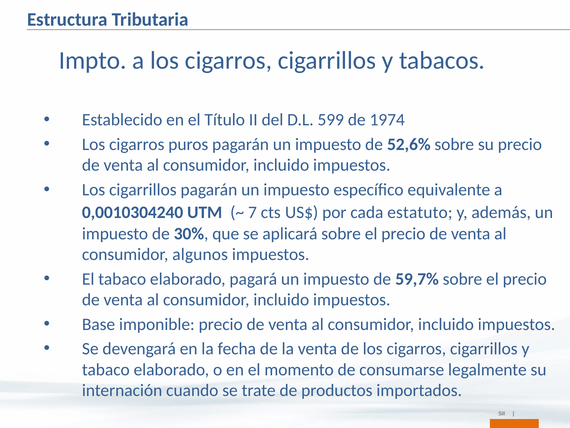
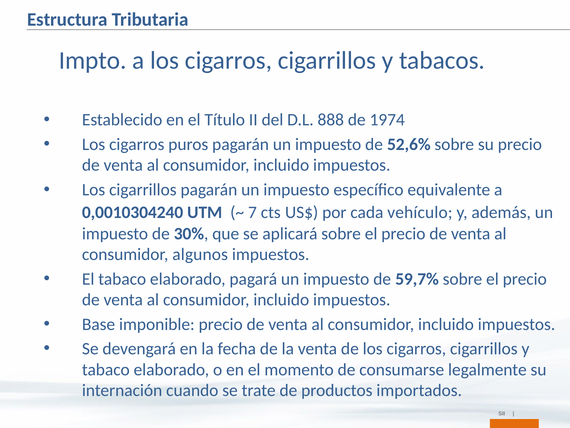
599: 599 -> 888 (331, 120)
estatuto: estatuto -> vehículo (420, 212)
